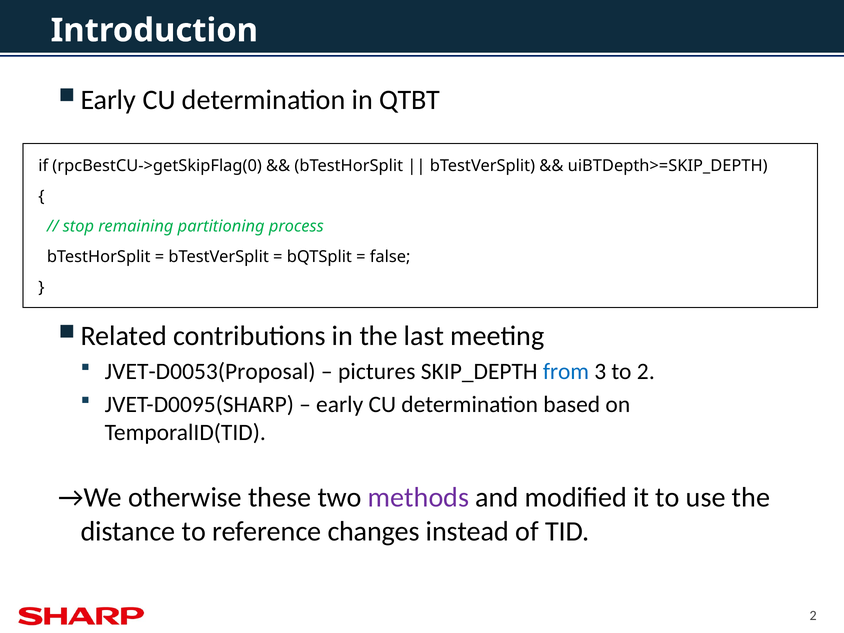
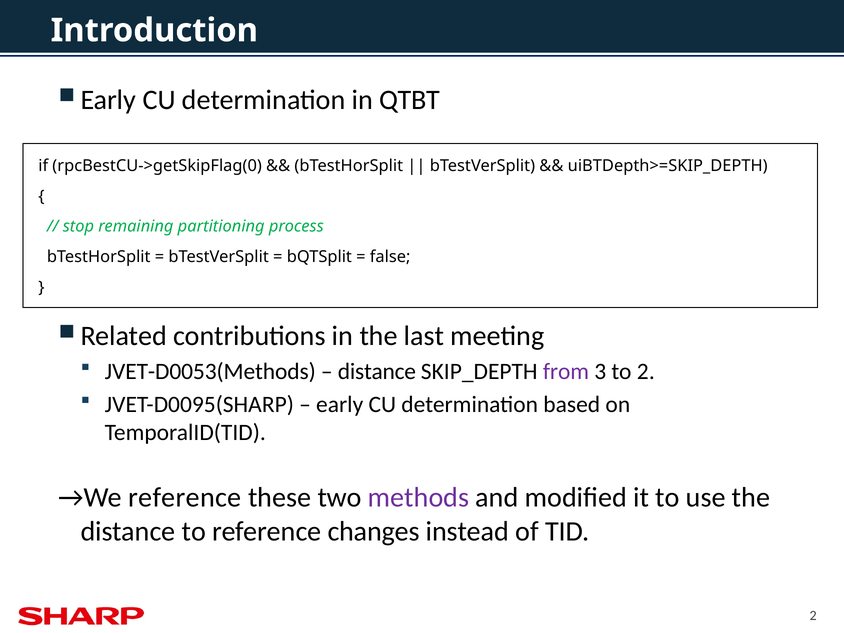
JVET-D0053(Proposal: JVET-D0053(Proposal -> JVET-D0053(Methods (210, 371)
pictures: pictures -> distance (377, 371)
from colour: blue -> purple (566, 371)
→We otherwise: otherwise -> reference (185, 497)
